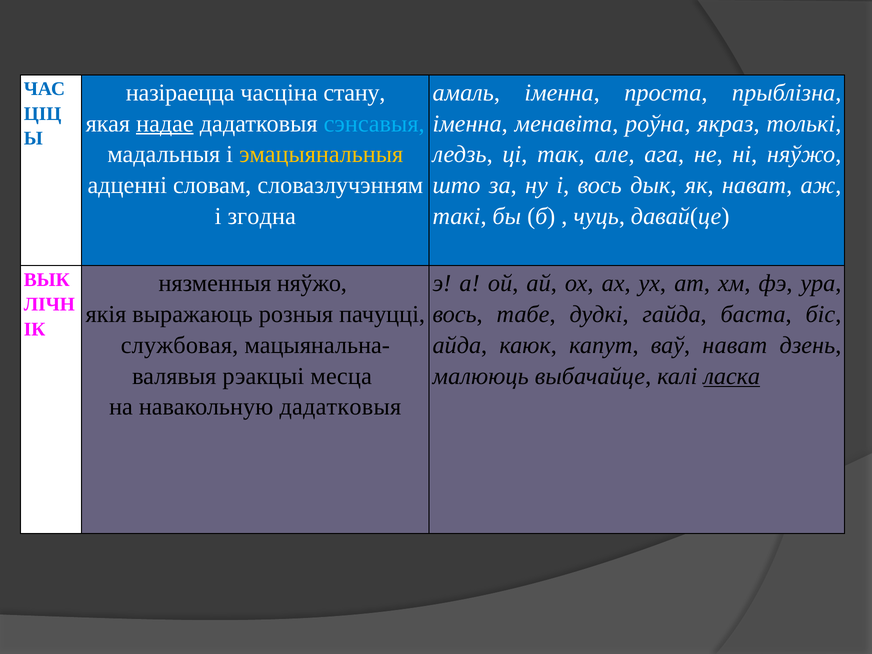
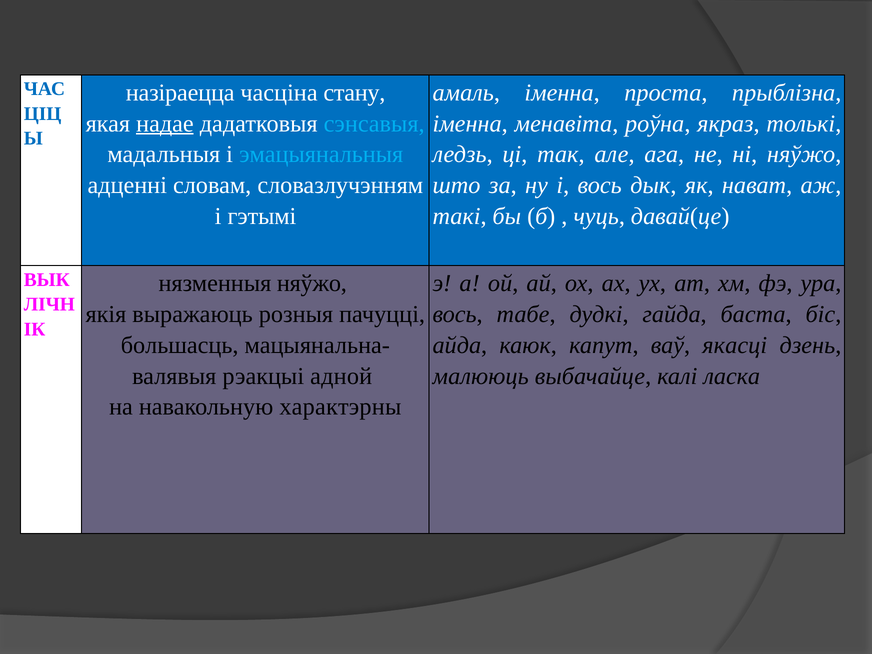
эмацыянальныя colour: yellow -> light blue (321, 154)
згодна: згодна -> гэтымі (262, 216)
службовая: службовая -> большасць (180, 345)
ваў нават: нават -> якасці (735, 345)
месца: месца -> адной (341, 376)
ласка underline: present -> none (732, 376)
навакольную дадатковыя: дадатковыя -> характэрны (340, 407)
